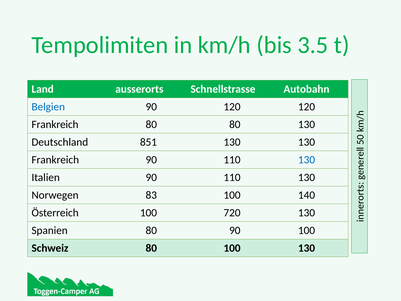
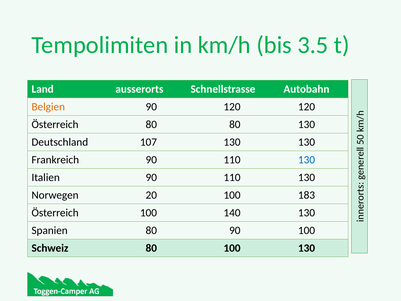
Belgien colour: blue -> orange (48, 107)
Frankreich: Frankreich -> Österreich (55, 124)
851: 851 -> 107 (148, 142)
83: 83 -> 20 (151, 195)
140: 140 -> 183 (307, 195)
720: 720 -> 140 (232, 213)
